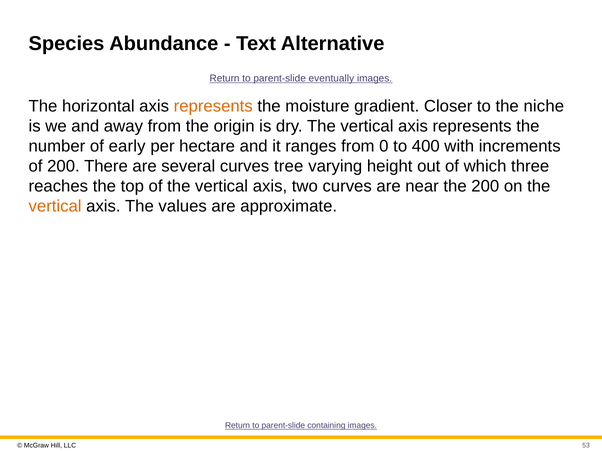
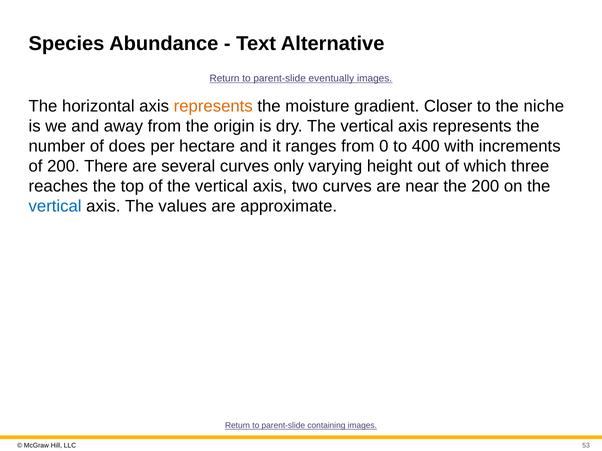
early: early -> does (127, 146)
tree: tree -> only (289, 166)
vertical colour: orange -> blue (55, 207)
